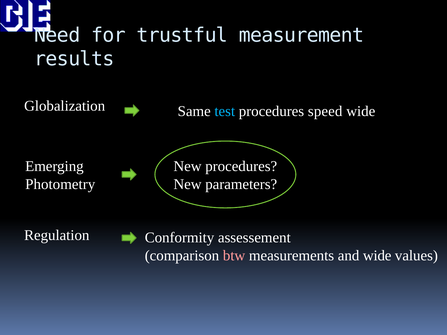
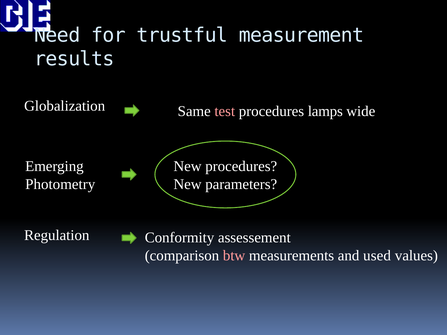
test colour: light blue -> pink (225, 111)
speed: speed -> lamps (325, 111)
and wide: wide -> used (377, 256)
